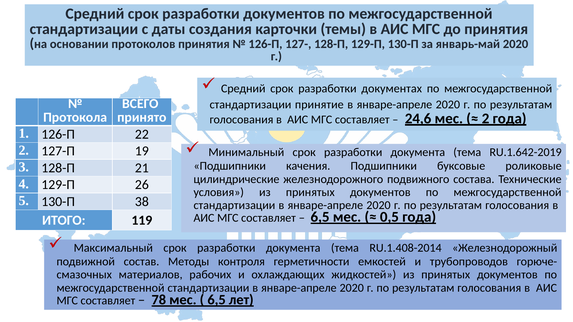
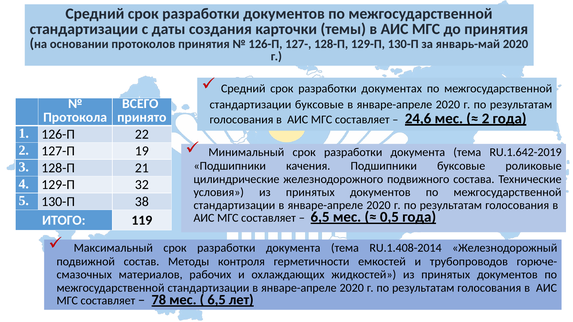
стандартизации принятие: принятие -> буксовые (319, 105)
26: 26 -> 32 (142, 185)
